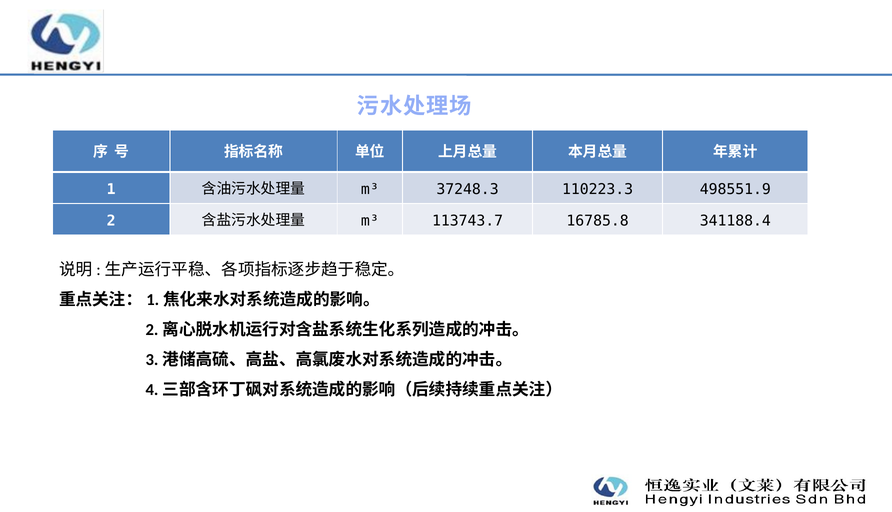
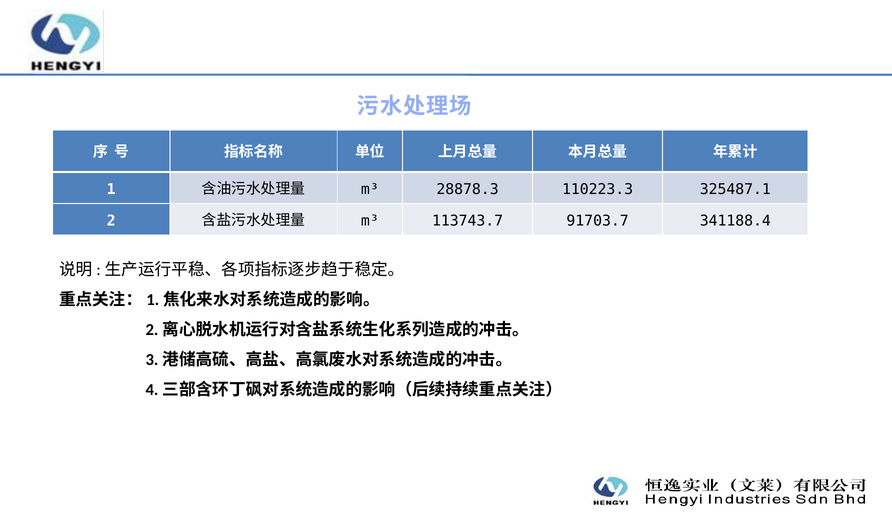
37248.3: 37248.3 -> 28878.3 (468, 189)
498551.9: 498551.9 -> 325487.1 (735, 189)
16785.8: 16785.8 -> 91703.7 (598, 221)
